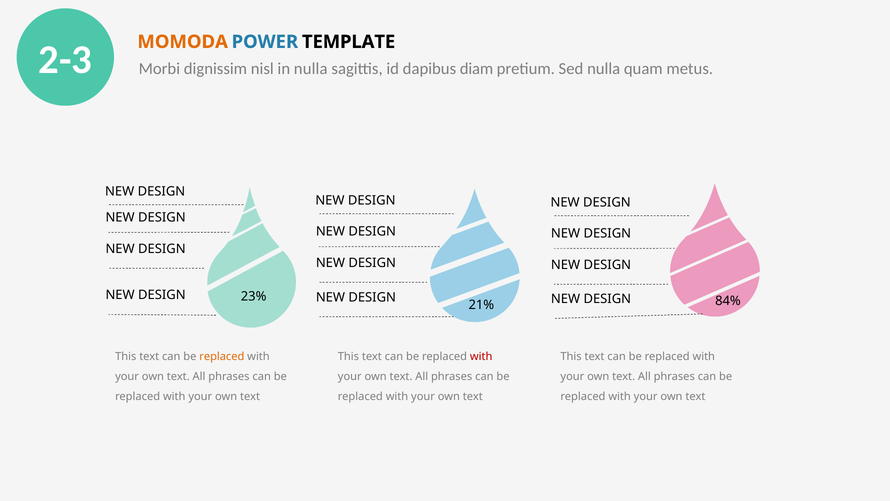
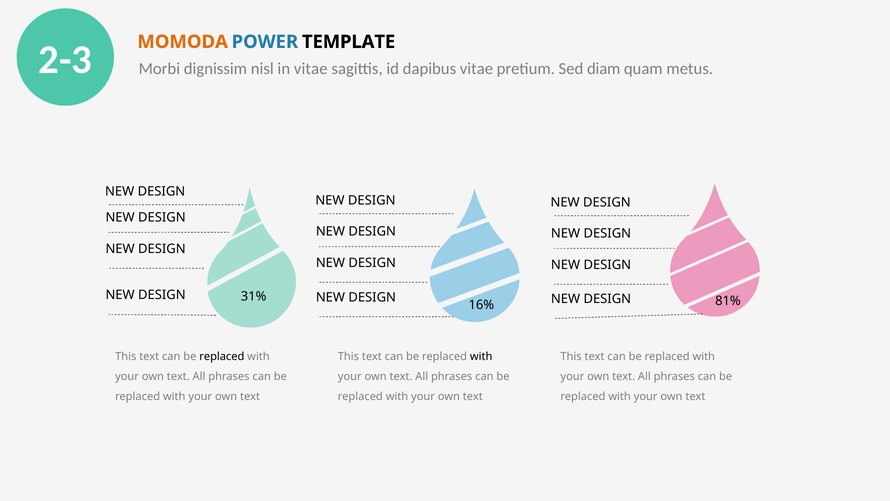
in nulla: nulla -> vitae (311, 69)
dapibus diam: diam -> vitae (476, 69)
Sed nulla: nulla -> diam (604, 69)
23%: 23% -> 31% (254, 296)
84%: 84% -> 81% (728, 301)
21%: 21% -> 16% (481, 305)
replaced colour: orange -> black (222, 356)
with colour: red -> black (481, 356)
